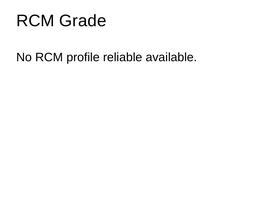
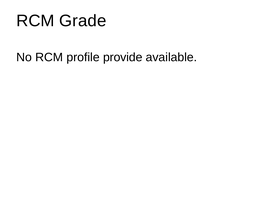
reliable: reliable -> provide (123, 57)
